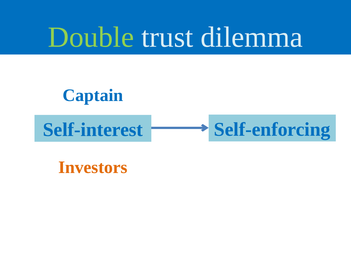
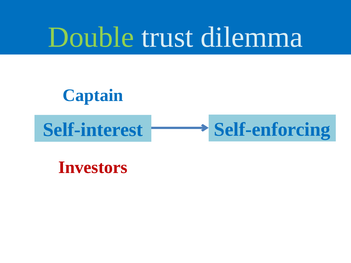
Investors colour: orange -> red (93, 168)
